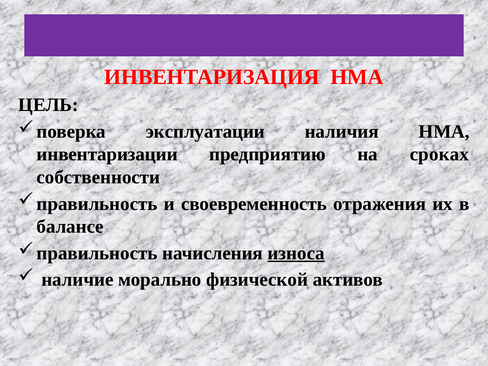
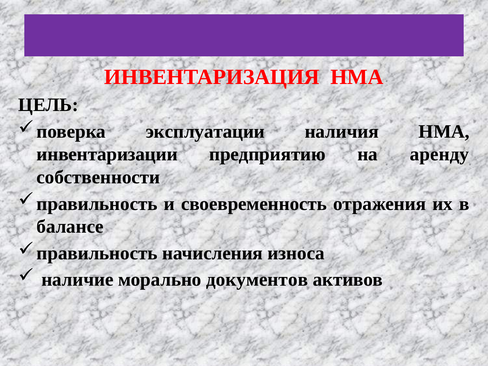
сроках: сроках -> аренду (439, 154)
износа underline: present -> none (296, 253)
физической: физической -> документов (257, 280)
